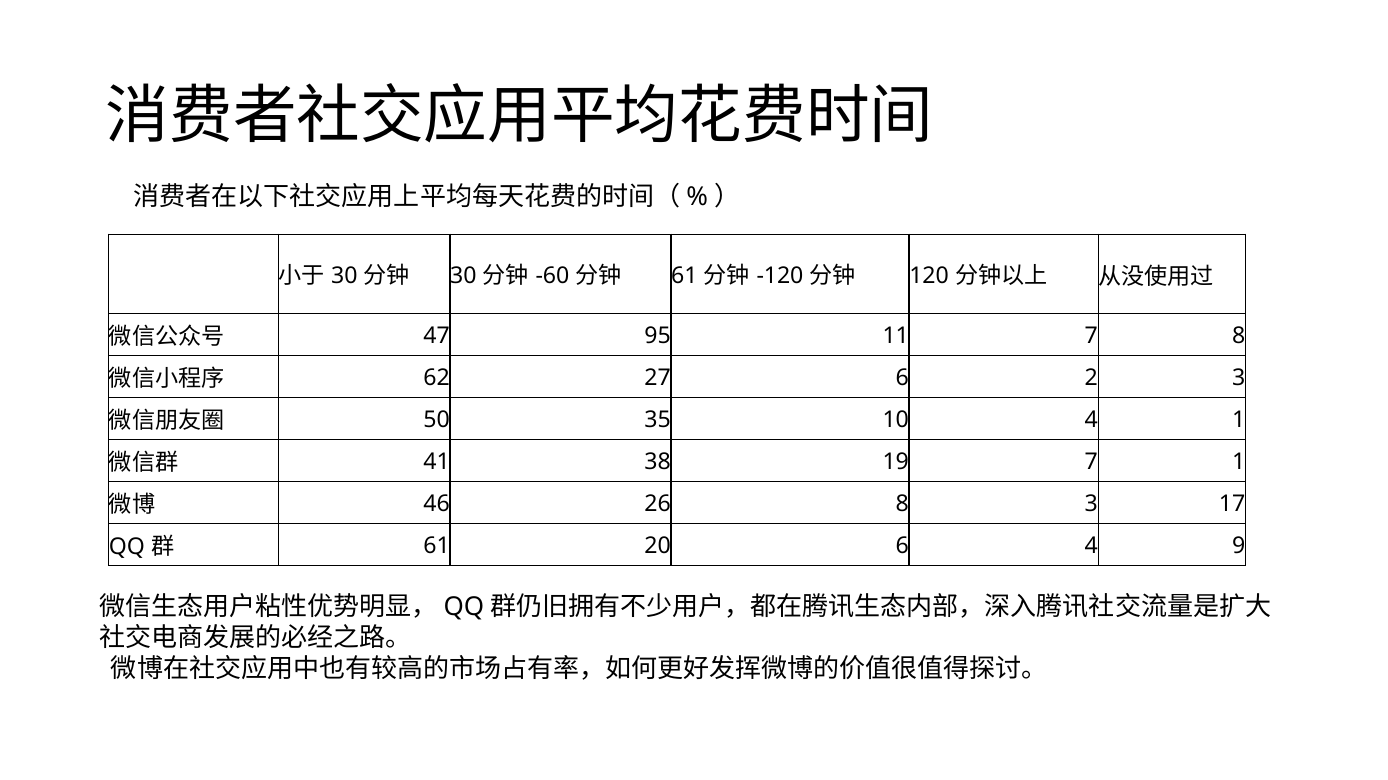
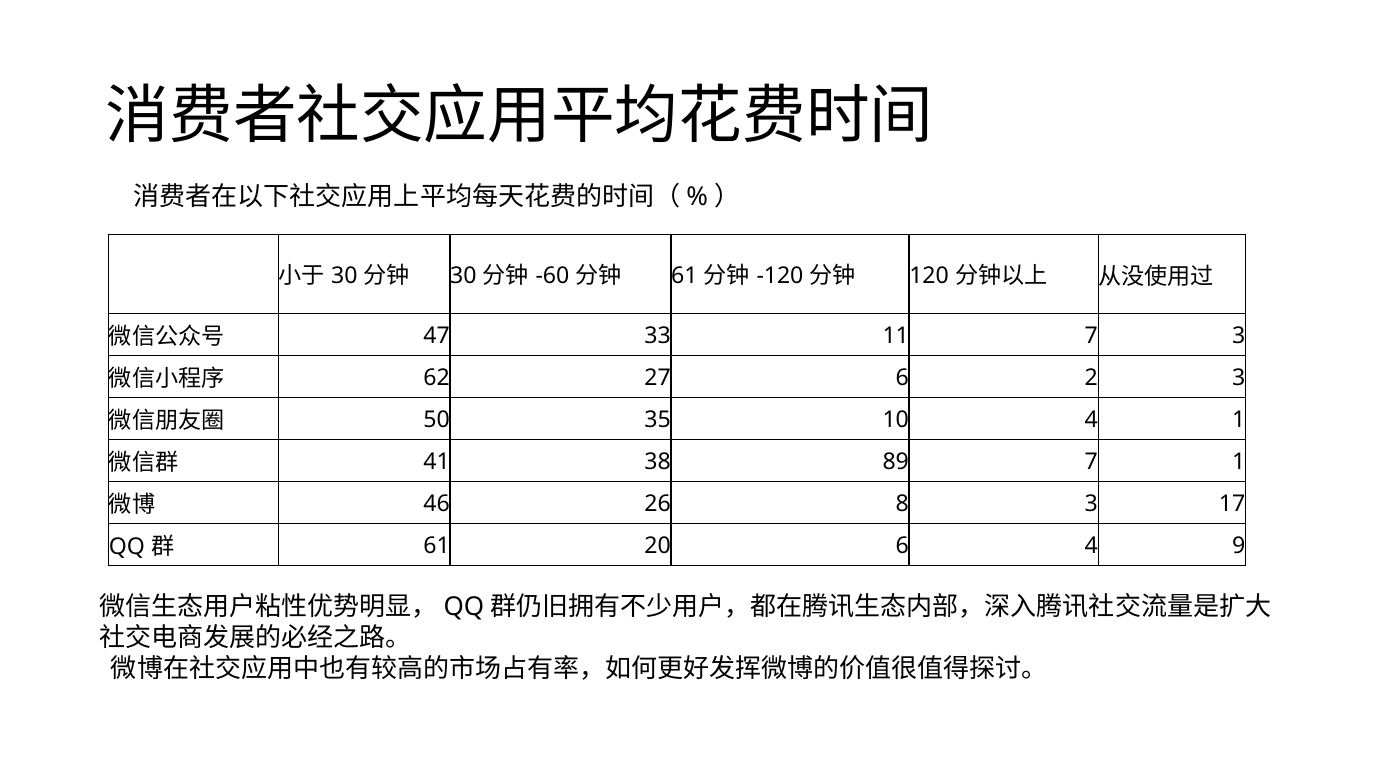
95: 95 -> 33 (658, 336)
7 8: 8 -> 3 (1239, 336)
19: 19 -> 89 (896, 463)
